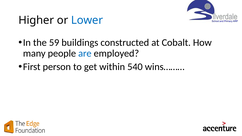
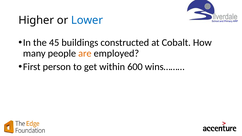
59: 59 -> 45 (54, 43)
are colour: blue -> orange (85, 53)
540: 540 -> 600 (135, 67)
